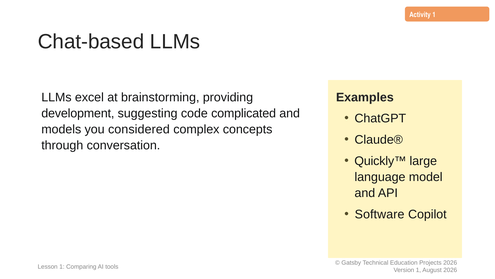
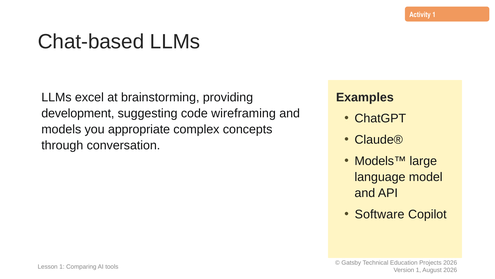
complicated: complicated -> wireframing (244, 113)
considered: considered -> appropriate (139, 129)
Quickly™: Quickly™ -> Models™ (380, 161)
